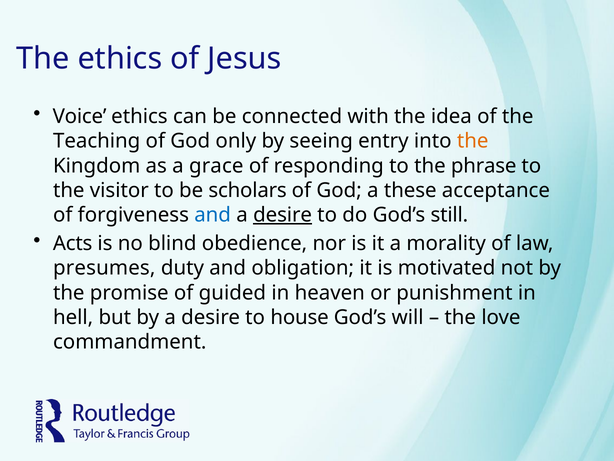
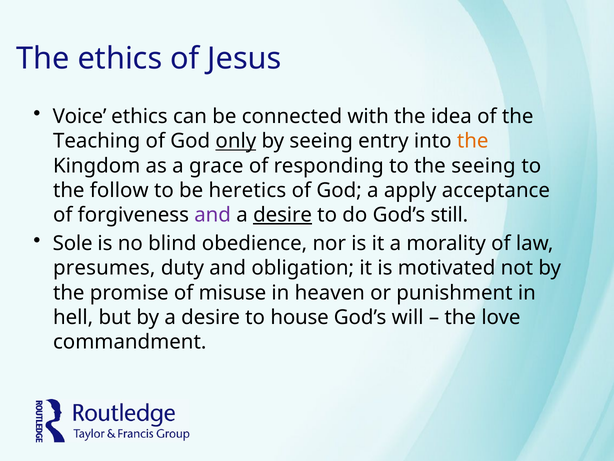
only underline: none -> present (236, 141)
the phrase: phrase -> seeing (483, 166)
visitor: visitor -> follow (119, 190)
scholars: scholars -> heretics (247, 190)
these: these -> apply (410, 190)
and colour: blue -> purple (213, 215)
Acts: Acts -> Sole (73, 243)
guided: guided -> misuse (232, 292)
